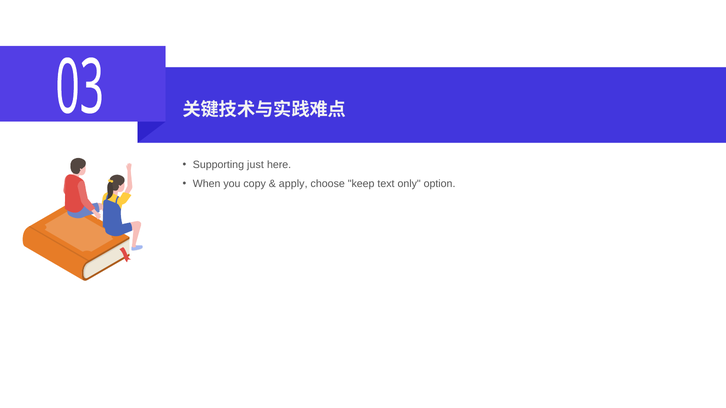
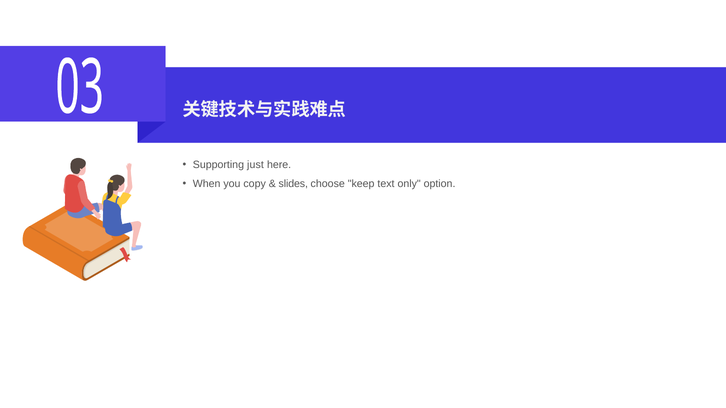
apply: apply -> slides (293, 184)
